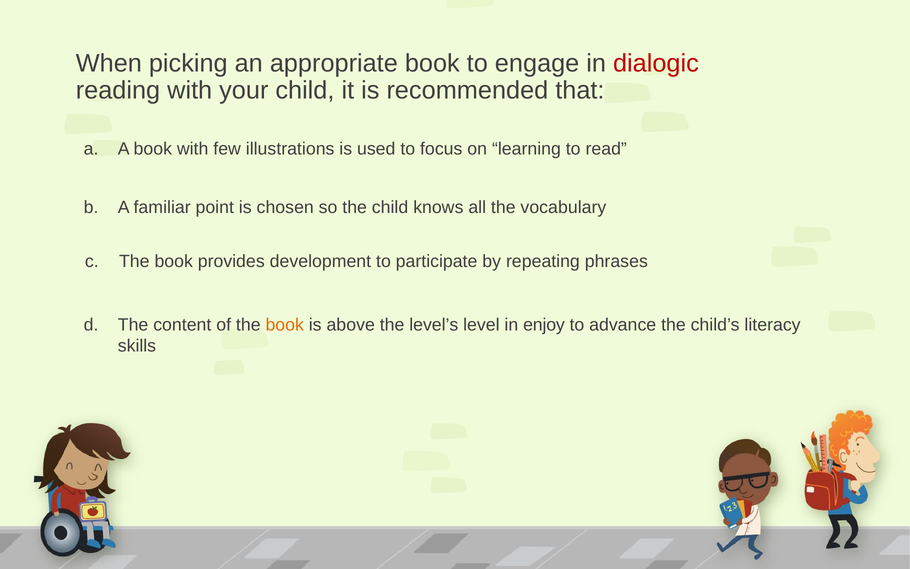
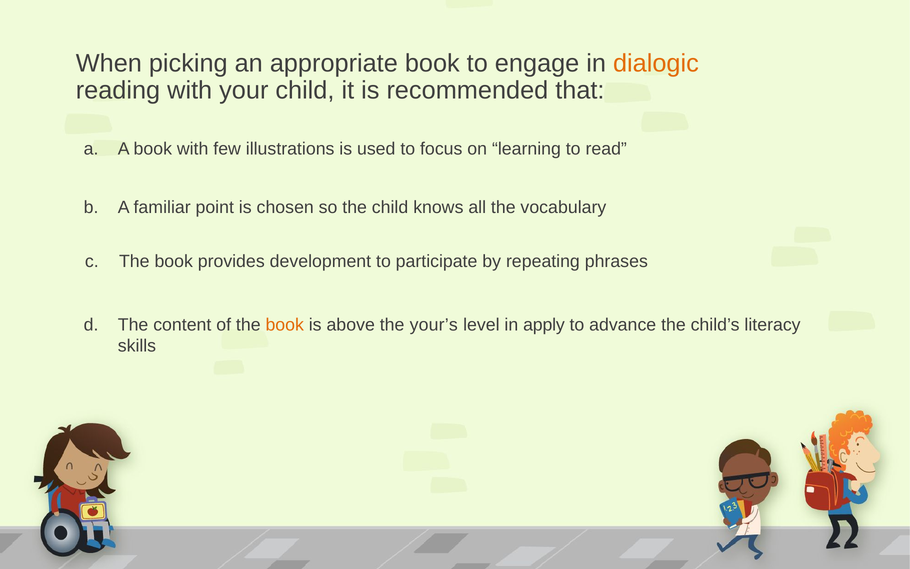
dialogic colour: red -> orange (656, 63)
level’s: level’s -> your’s (434, 325)
enjoy: enjoy -> apply (544, 325)
